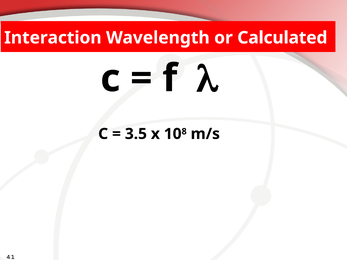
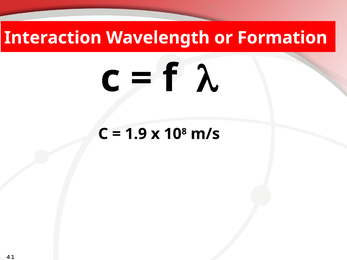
Calculated: Calculated -> Formation (282, 38)
3.5: 3.5 -> 1.9 (136, 134)
